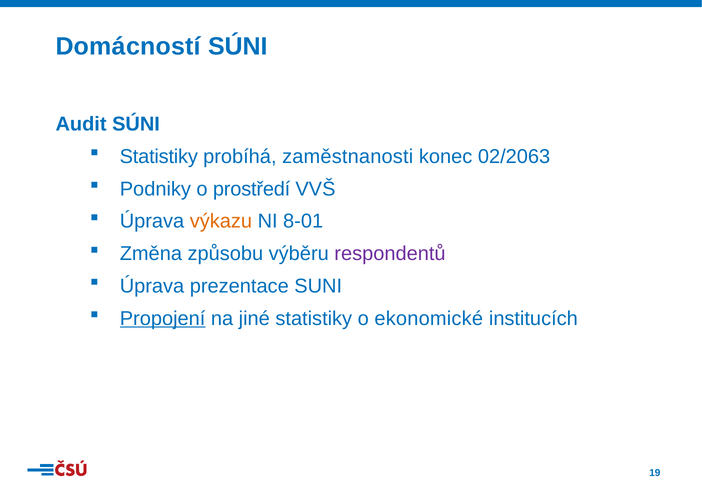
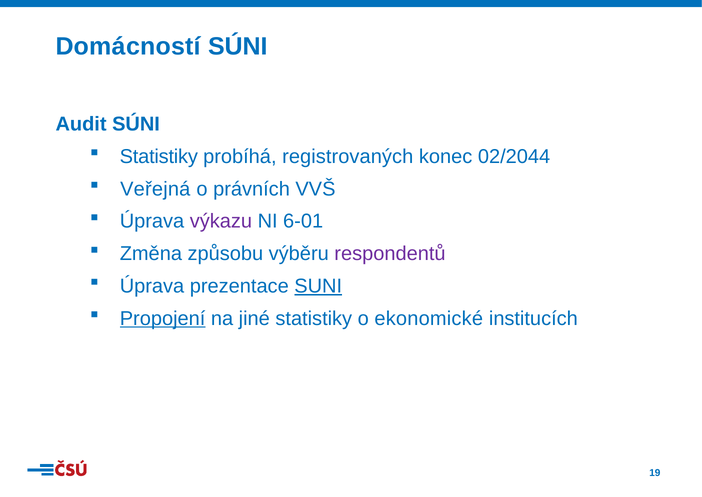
zaměstnanosti: zaměstnanosti -> registrovaných (348, 156)
02/2063: 02/2063 -> 02/2044 (514, 156)
Podniky: Podniky -> Veřejná (155, 189)
prostředí: prostředí -> právních (252, 189)
výkazu colour: orange -> purple (221, 221)
8-01: 8-01 -> 6-01 (303, 221)
SUNI underline: none -> present (318, 286)
